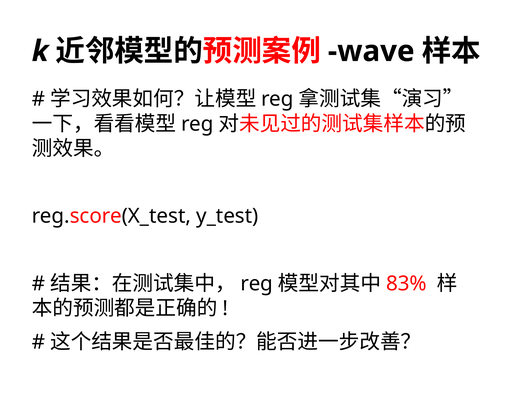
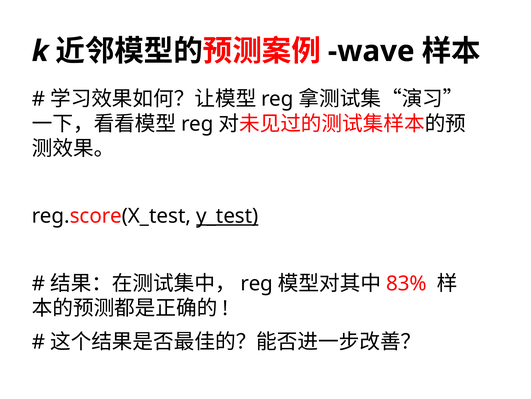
y_test underline: none -> present (227, 216)
